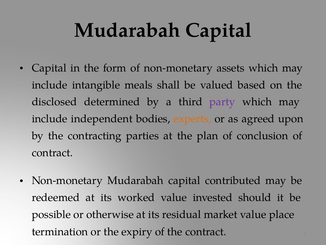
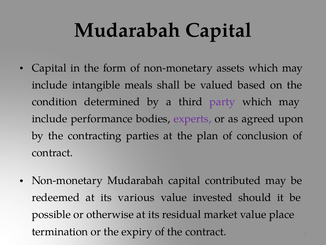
disclosed: disclosed -> condition (54, 102)
independent: independent -> performance (102, 119)
experts colour: orange -> purple (192, 119)
worked: worked -> various (136, 197)
